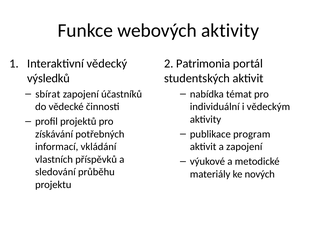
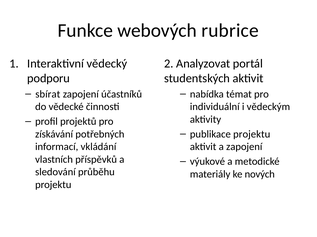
webových aktivity: aktivity -> rubrice (230, 31)
Patrimonia: Patrimonia -> Analyzovat (203, 64)
výsledků: výsledků -> podporu (49, 79)
publikace program: program -> projektu (252, 134)
